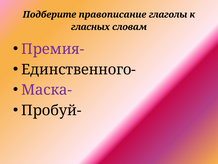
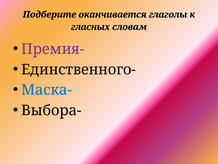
правописание: правописание -> оканчивается (113, 15)
Маска- colour: purple -> blue (47, 90)
Пробуй-: Пробуй- -> Выбора- (51, 110)
